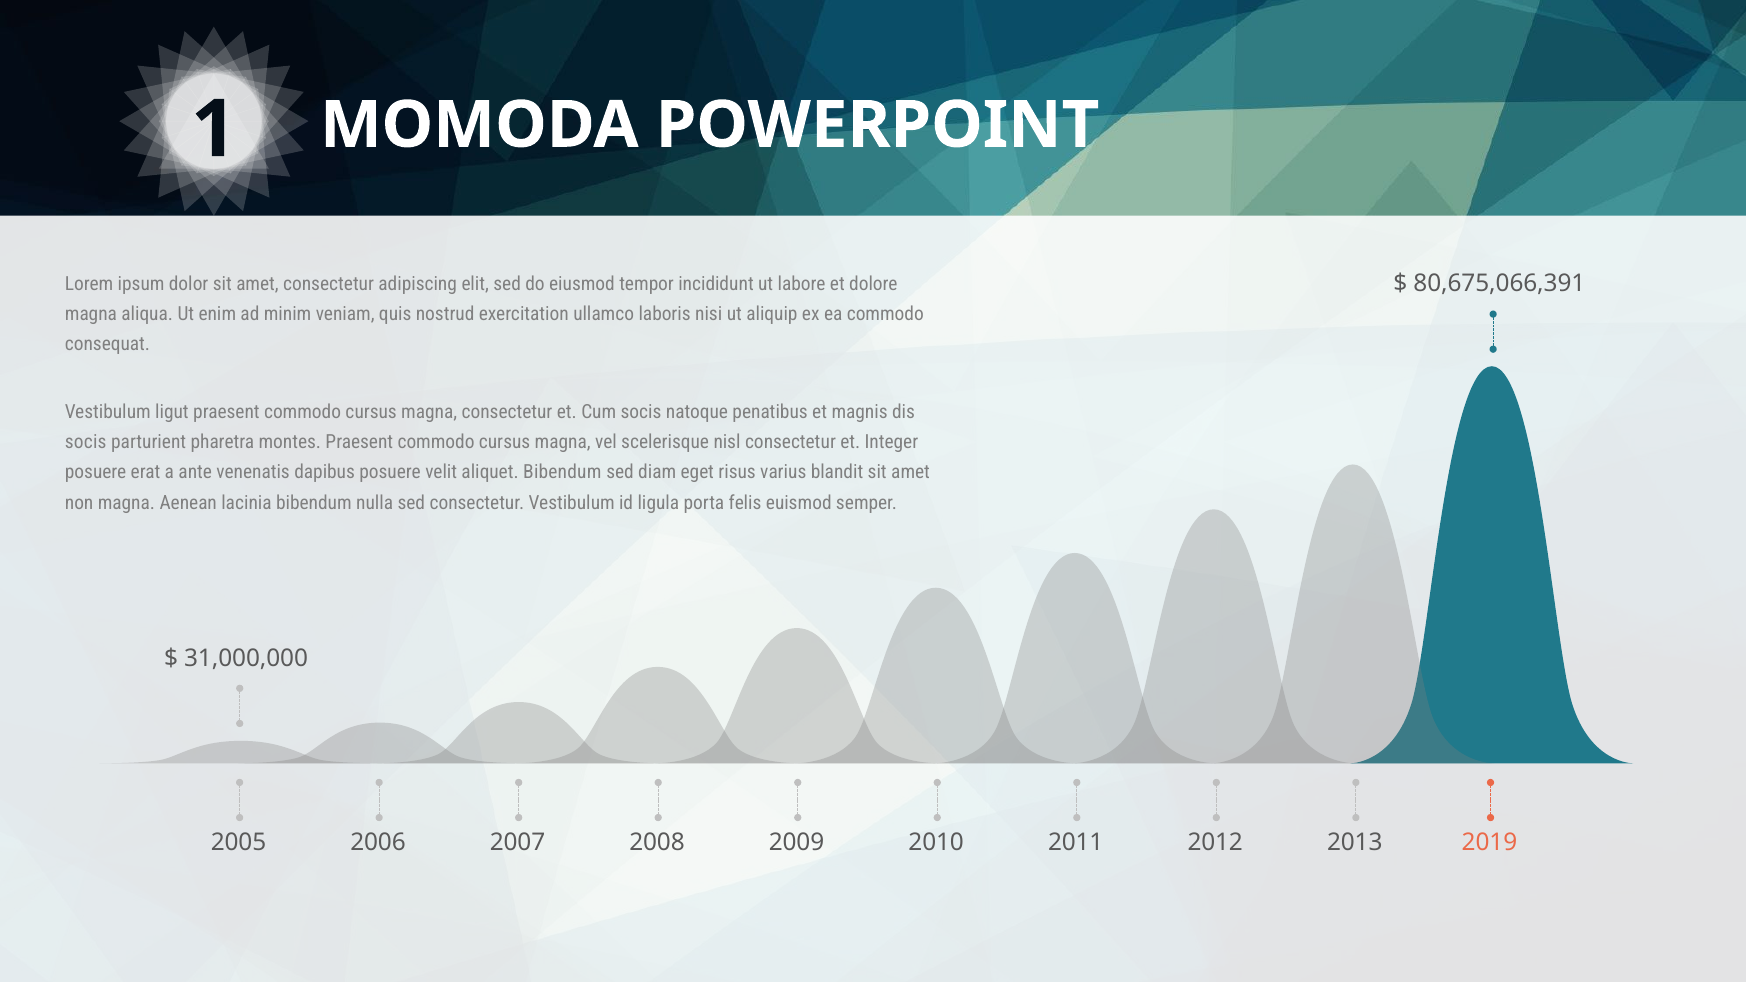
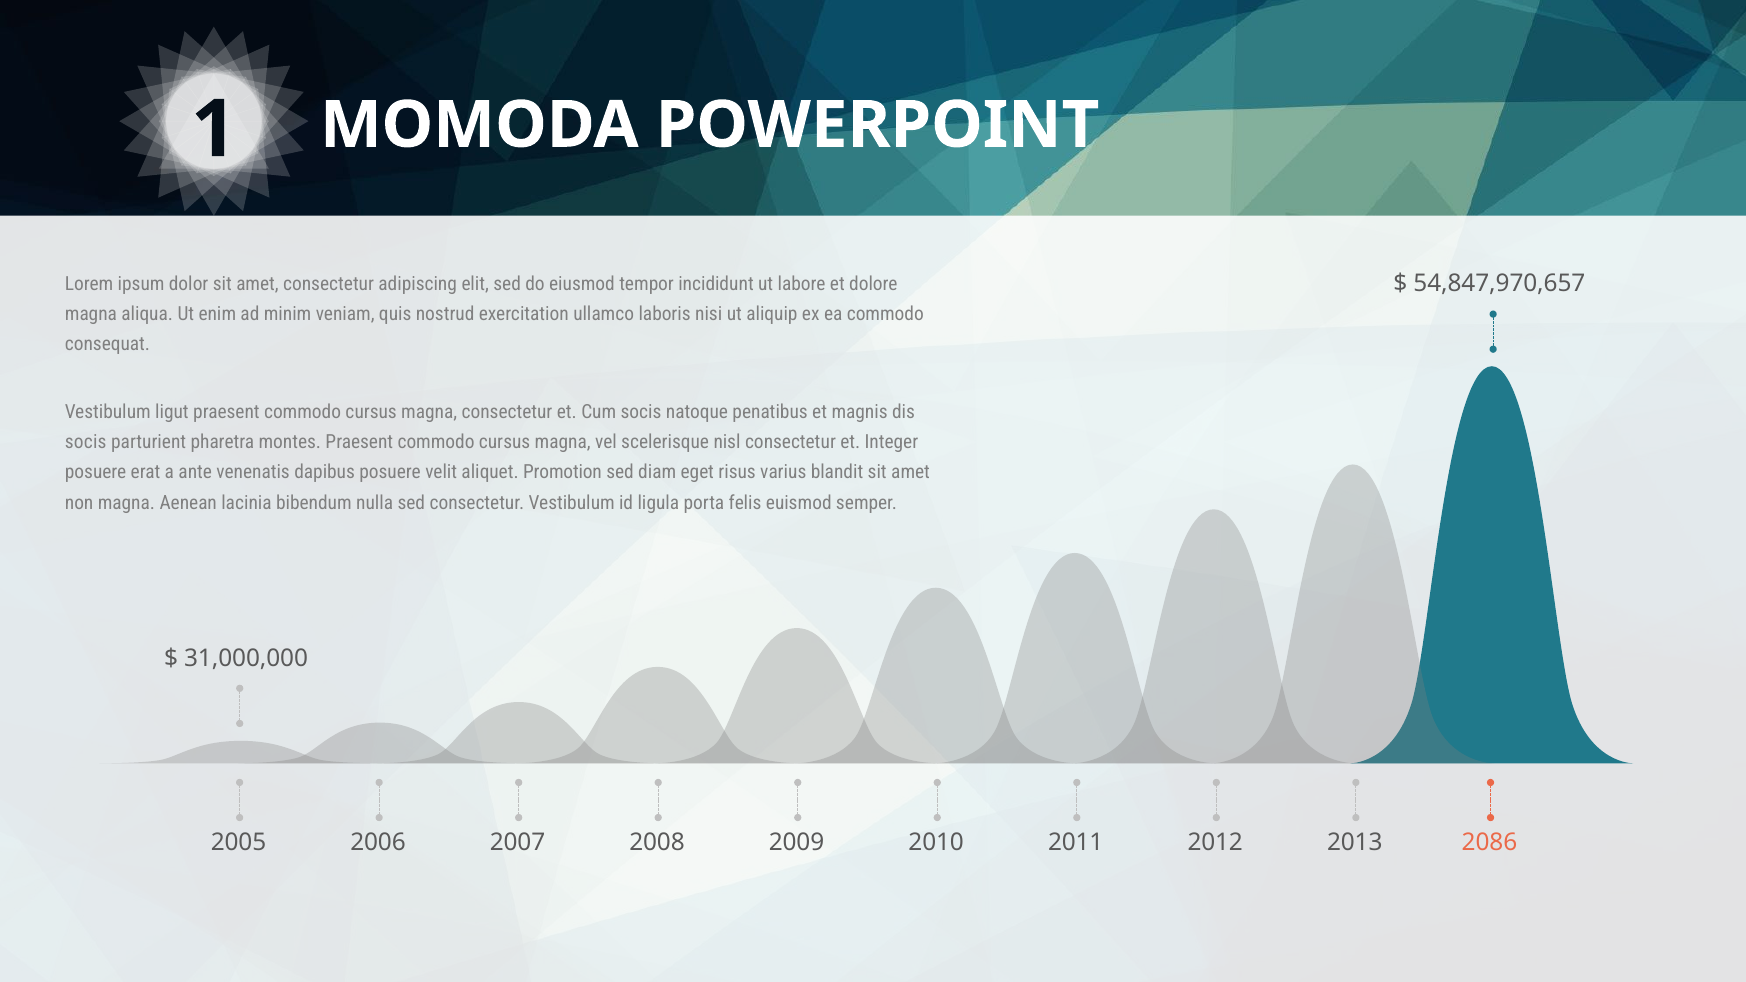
80,675,066,391: 80,675,066,391 -> 54,847,970,657 (1499, 284)
aliquet Bibendum: Bibendum -> Promotion (562, 473)
2019: 2019 -> 2086 (1489, 843)
